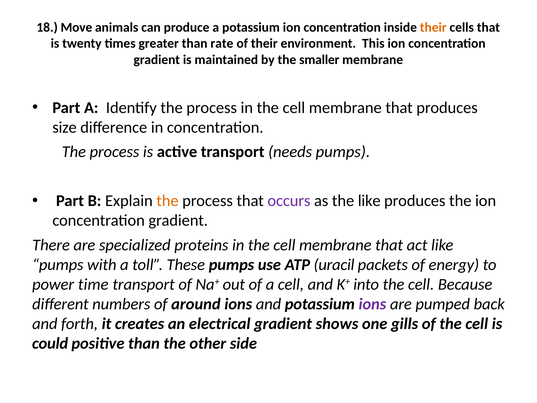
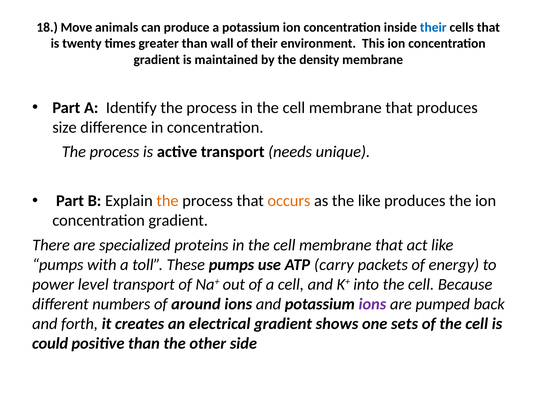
their colour: orange -> blue (433, 27)
rate: rate -> wall (222, 43)
smaller: smaller -> density (319, 60)
needs pumps: pumps -> unique (343, 152)
occurs colour: purple -> orange (289, 201)
uracil: uracil -> carry (334, 265)
time: time -> level (93, 284)
gills: gills -> sets (405, 324)
